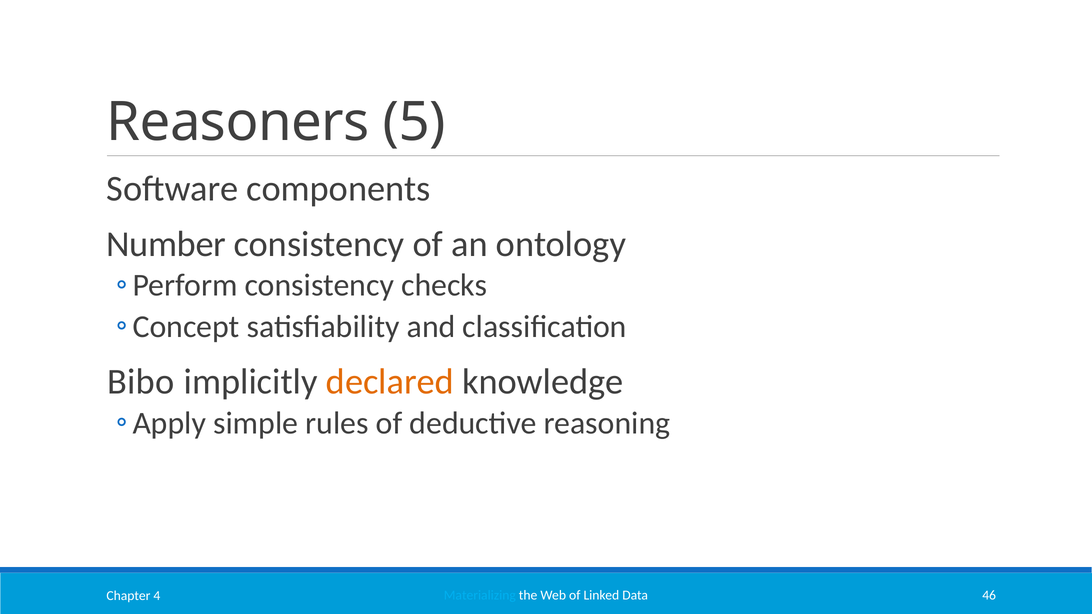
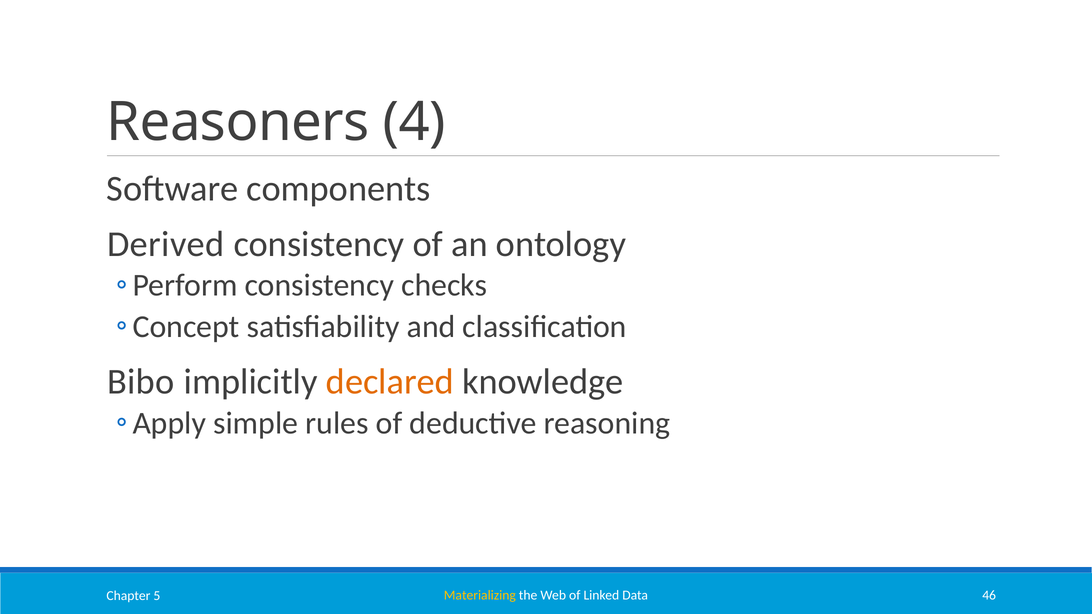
5: 5 -> 4 (414, 122)
Number: Number -> Derived (166, 244)
Materializing colour: light blue -> yellow (480, 596)
4: 4 -> 5 (157, 596)
